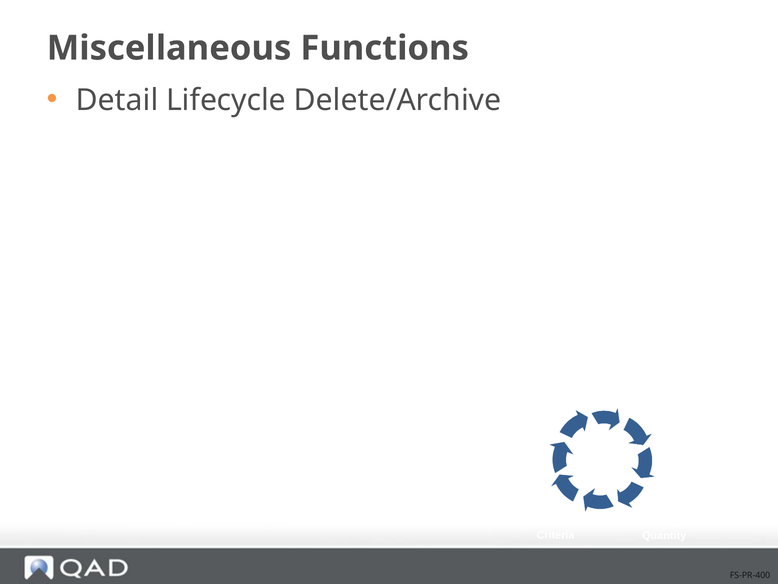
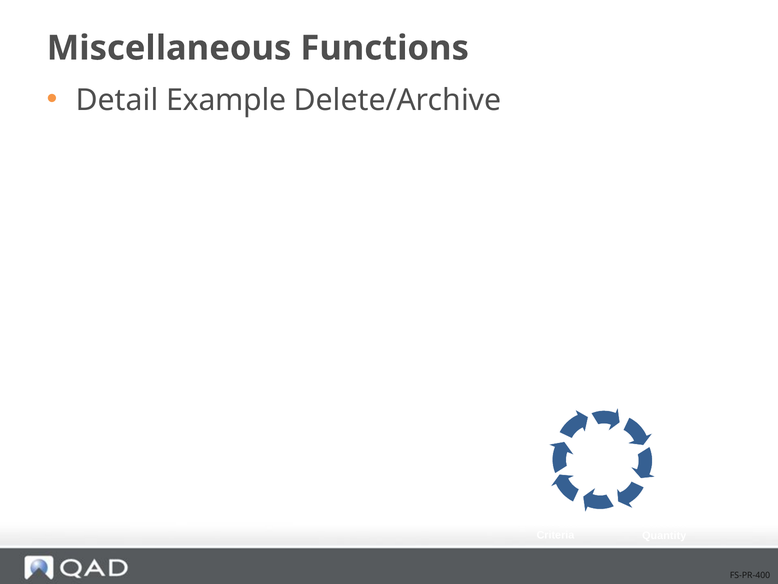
Lifecycle: Lifecycle -> Example (226, 100)
